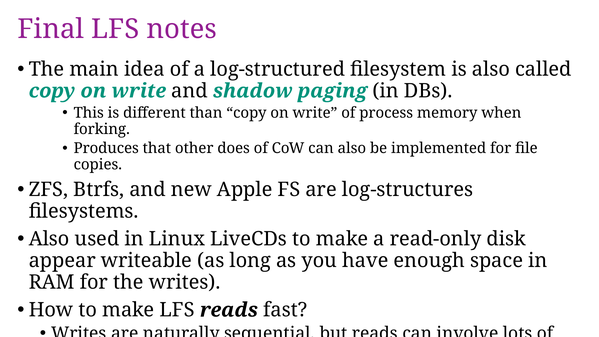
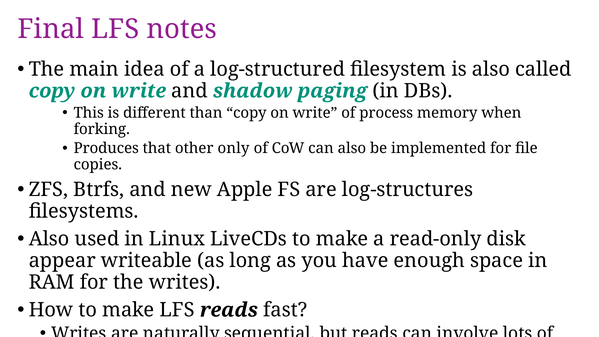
does: does -> only (233, 148)
